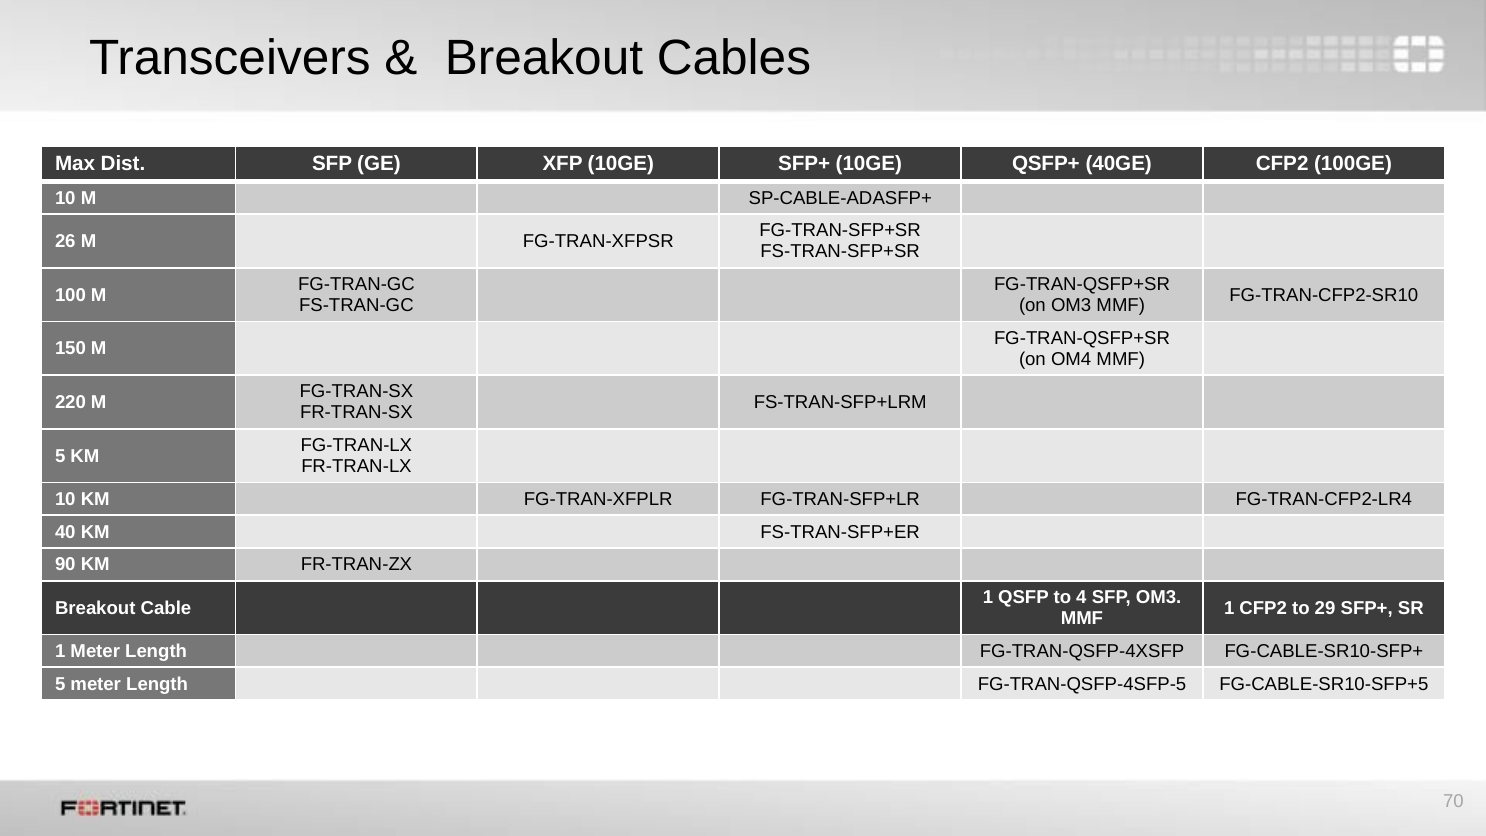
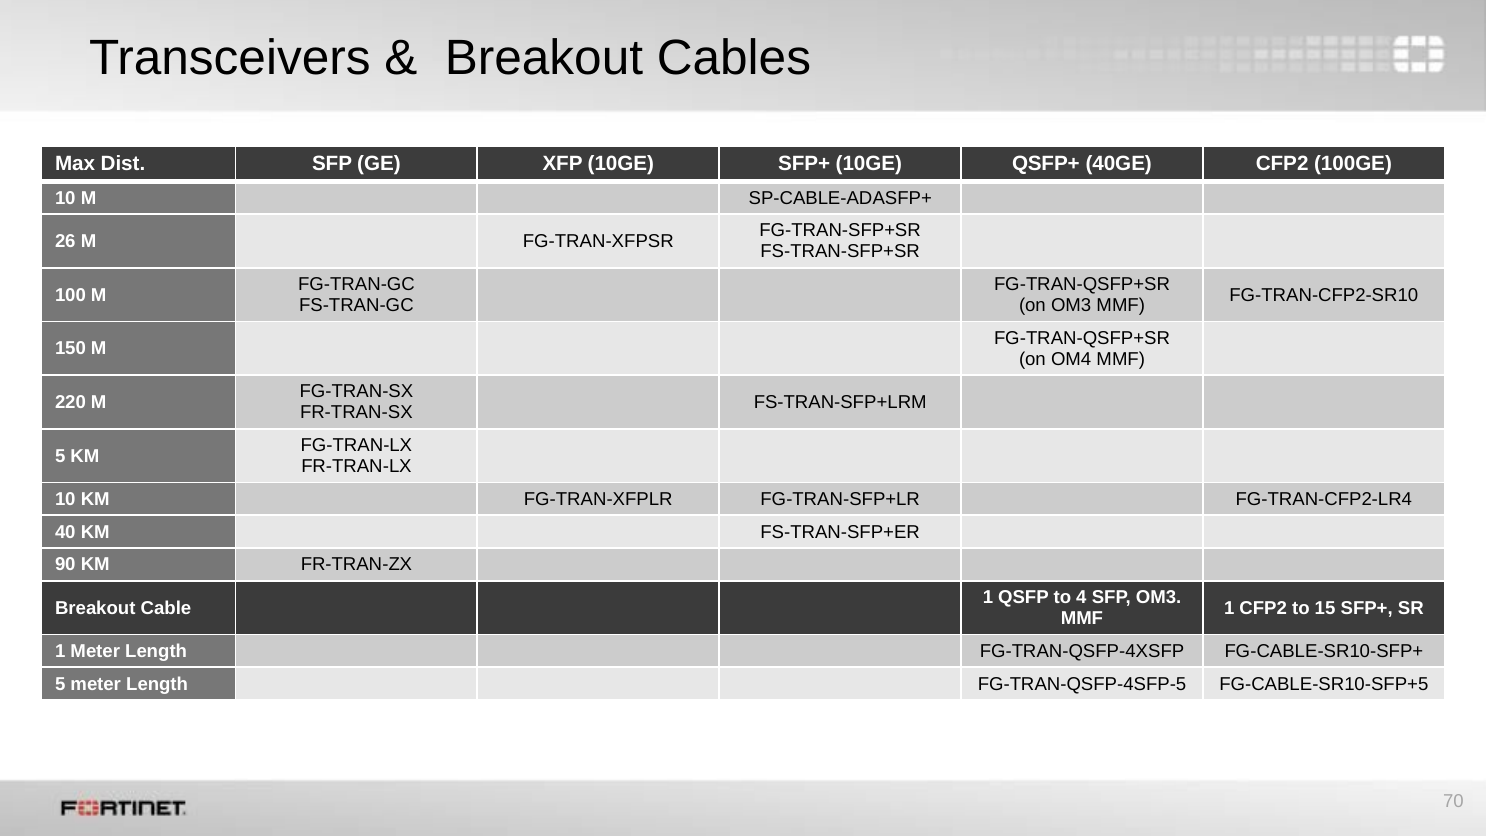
29: 29 -> 15 (1325, 608)
